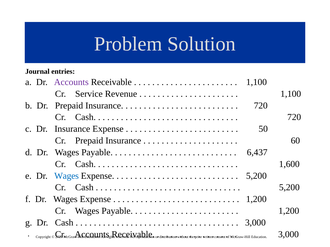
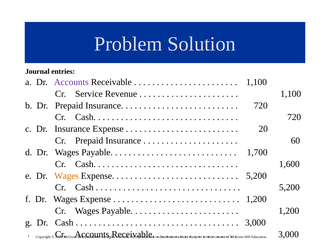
50: 50 -> 20 (263, 129)
6,437: 6,437 -> 1,700 (257, 153)
Wages colour: blue -> orange (67, 176)
